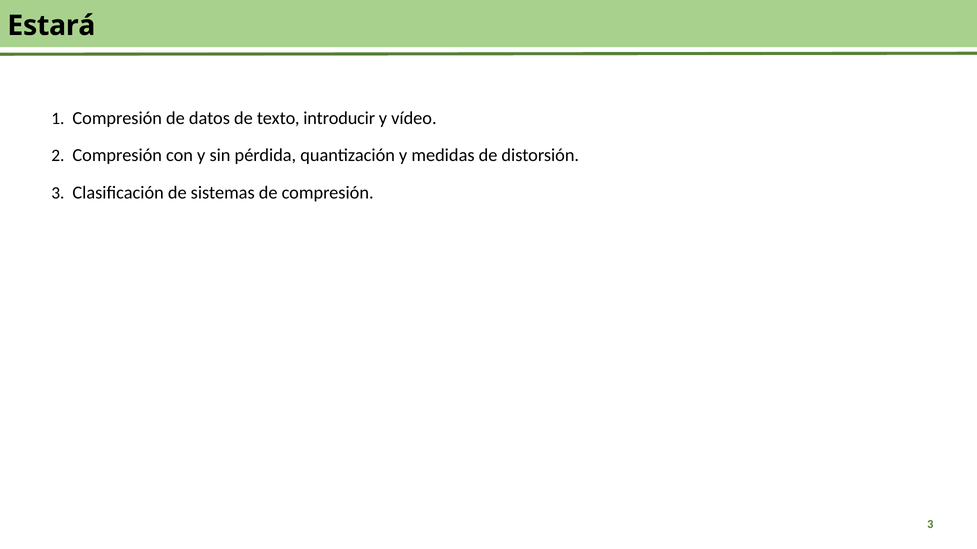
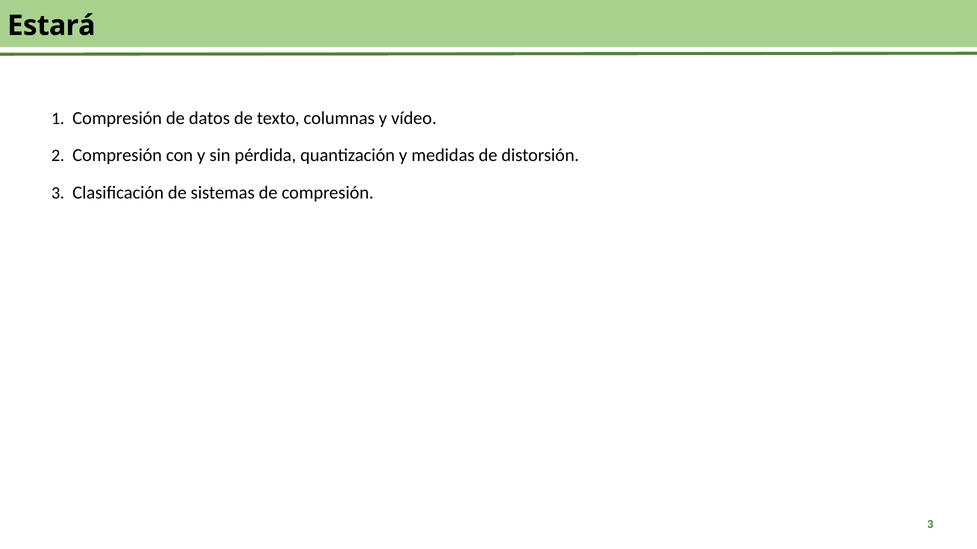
introducir: introducir -> columnas (339, 118)
